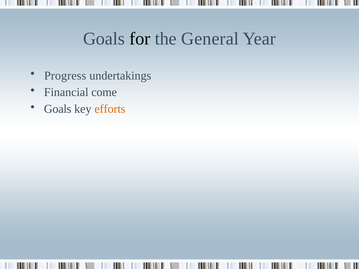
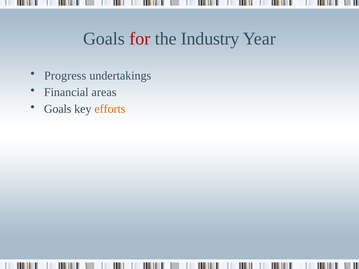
for colour: black -> red (140, 39)
General: General -> Industry (210, 39)
come: come -> areas (104, 92)
